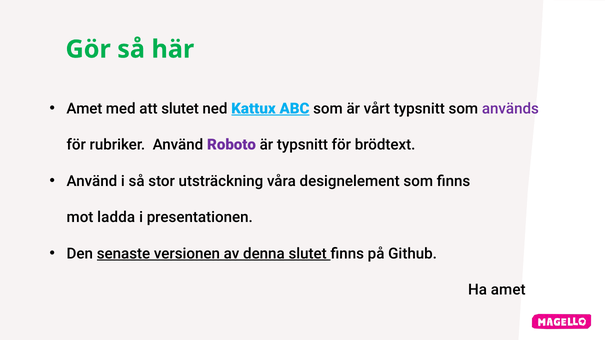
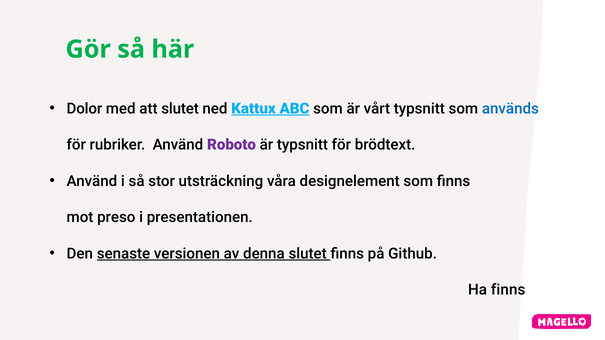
Amet: Amet -> Dolor (84, 109)
används colour: purple -> blue (510, 109)
ladda: ladda -> preso (116, 218)
Ha amet: amet -> finns (508, 290)
